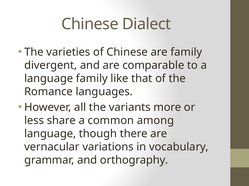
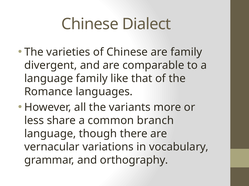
among: among -> branch (155, 121)
